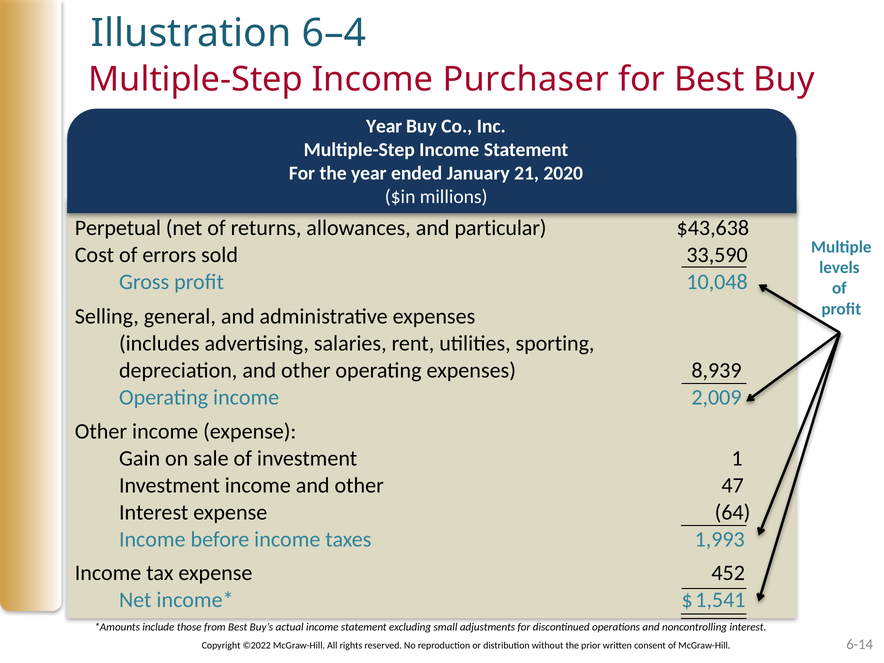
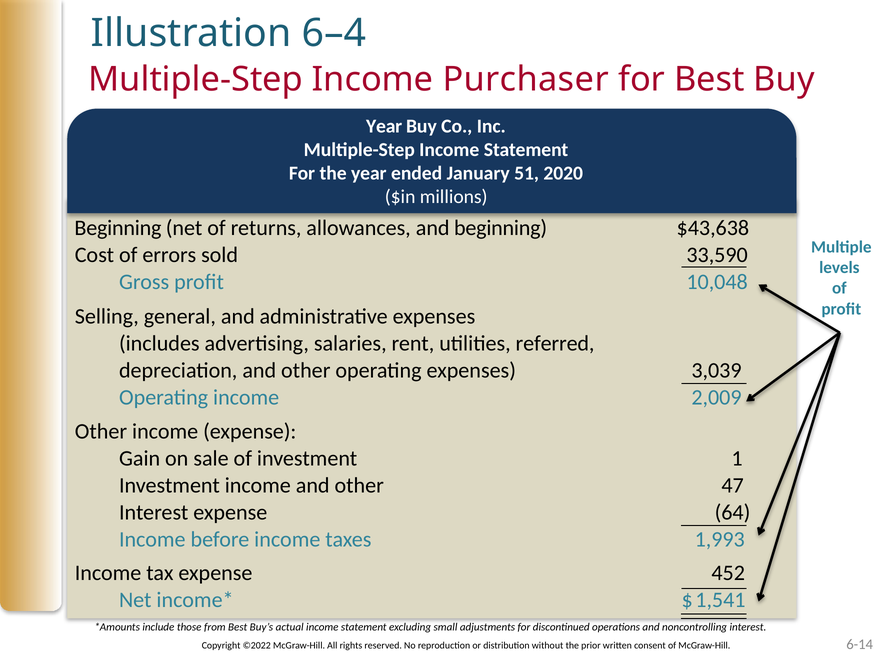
21: 21 -> 51 (527, 173)
Perpetual: Perpetual -> Beginning (118, 228)
and particular: particular -> beginning (501, 228)
sporting: sporting -> referred (555, 343)
8,939: 8,939 -> 3,039 (716, 370)
